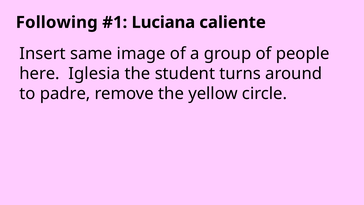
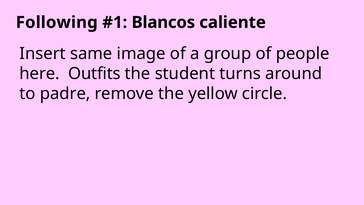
Luciana: Luciana -> Blancos (163, 22)
Iglesia: Iglesia -> Outfits (94, 74)
